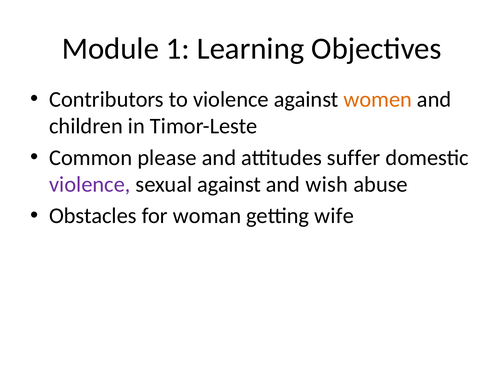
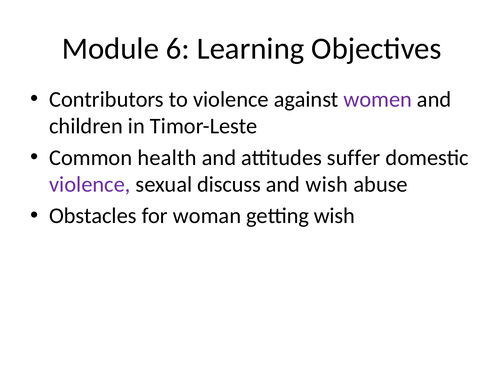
1: 1 -> 6 (178, 49)
women colour: orange -> purple (378, 99)
please: please -> health (167, 158)
sexual against: against -> discuss (229, 185)
getting wife: wife -> wish (334, 216)
